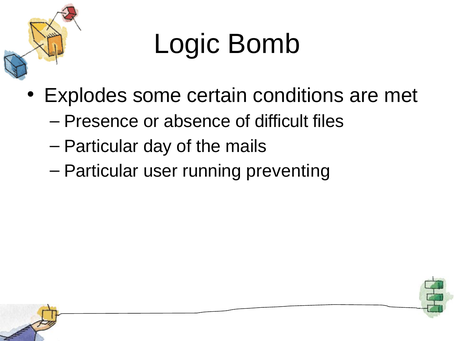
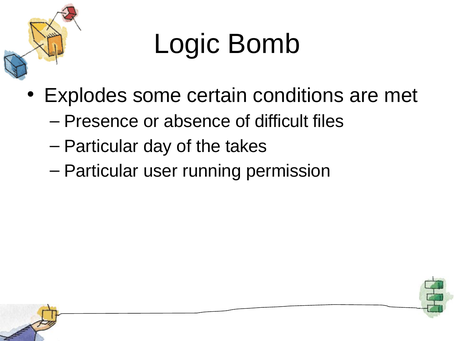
mails: mails -> takes (246, 146)
preventing: preventing -> permission (288, 171)
